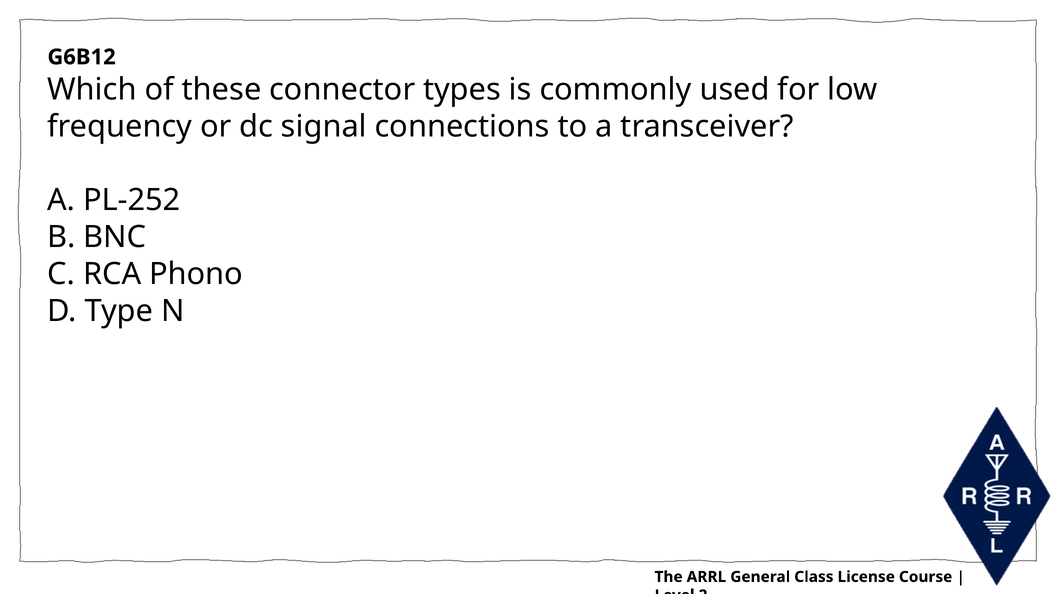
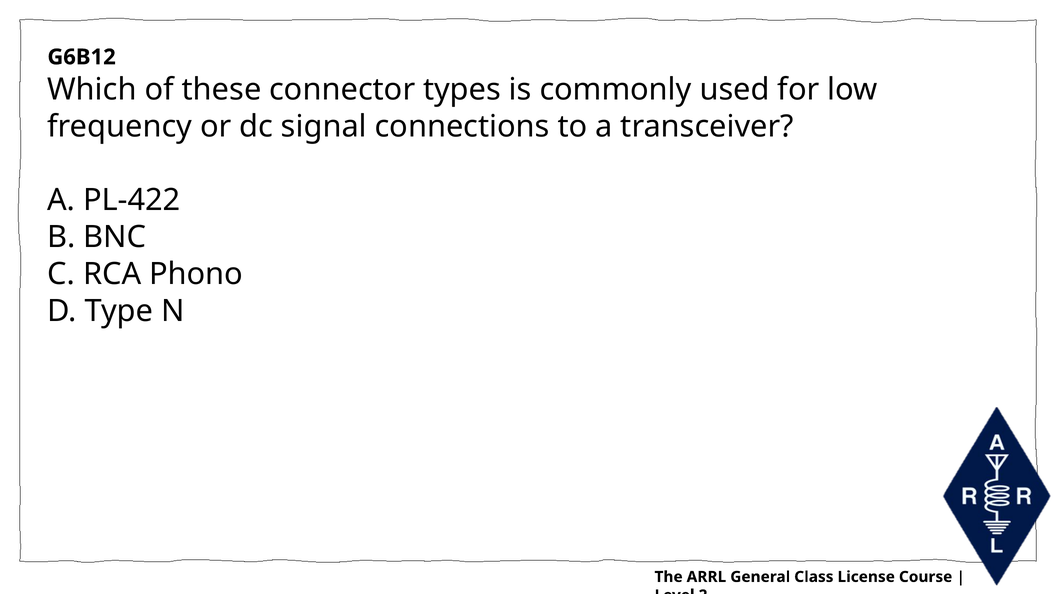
PL-252: PL-252 -> PL-422 (132, 200)
